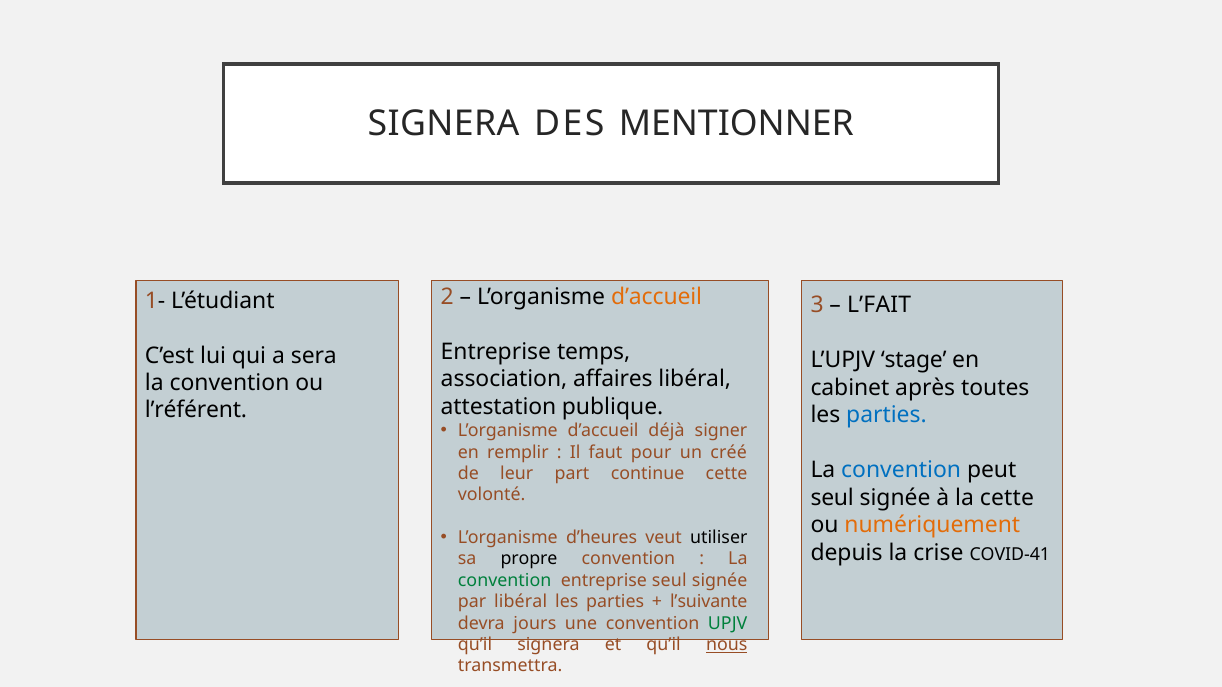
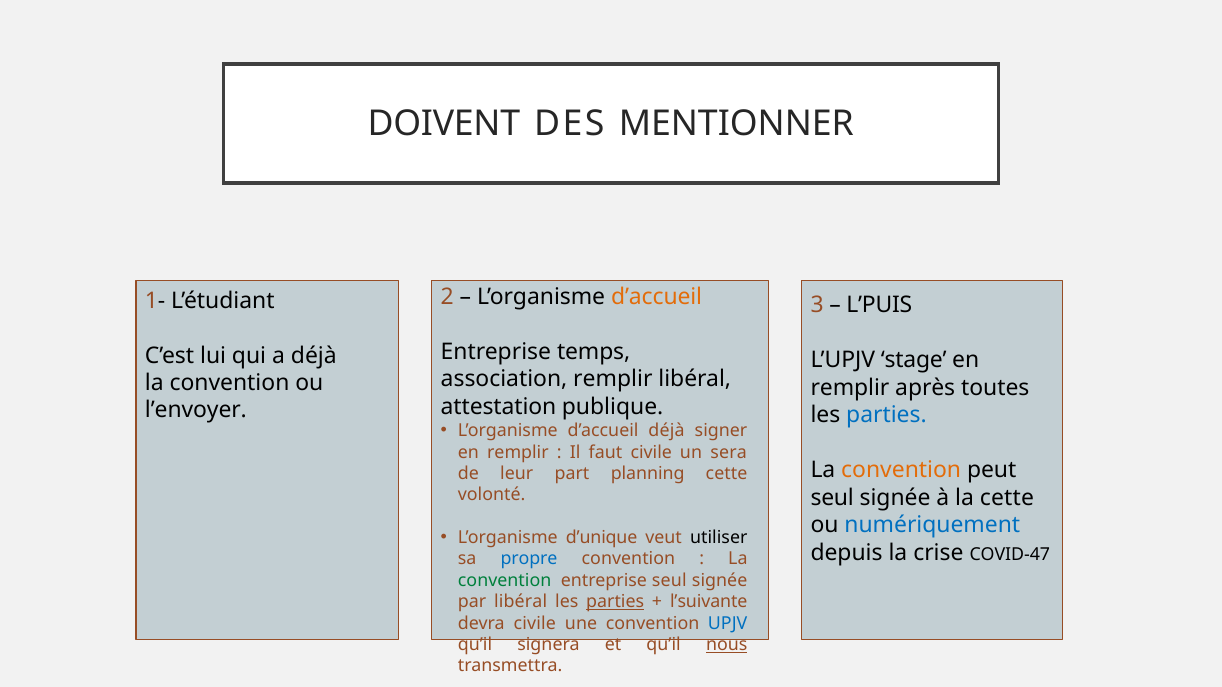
SIGNERA: SIGNERA -> DOIVENT (444, 123)
L’FAIT: L’FAIT -> L’PUIS (879, 305)
a sera: sera -> déjà (314, 356)
association affaires: affaires -> remplir (613, 379)
cabinet: cabinet -> remplir (850, 388)
l’référent: l’référent -> l’envoyer (196, 411)
faut pour: pour -> civile (651, 452)
créé: créé -> sera (729, 452)
convention colour: blue -> orange (901, 470)
continue: continue -> planning (648, 474)
numériquement colour: orange -> blue (932, 525)
d’heures: d’heures -> d’unique (602, 538)
COVID-41: COVID-41 -> COVID-47 (1010, 554)
propre colour: black -> blue (529, 559)
parties underline: none -> present (615, 602)
devra jours: jours -> civile (535, 624)
UPJV colour: green -> blue (728, 624)
